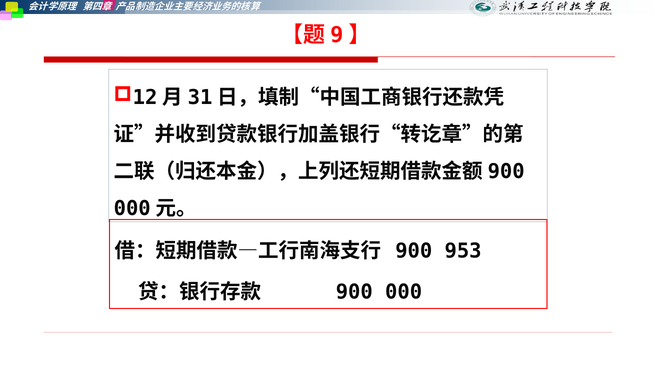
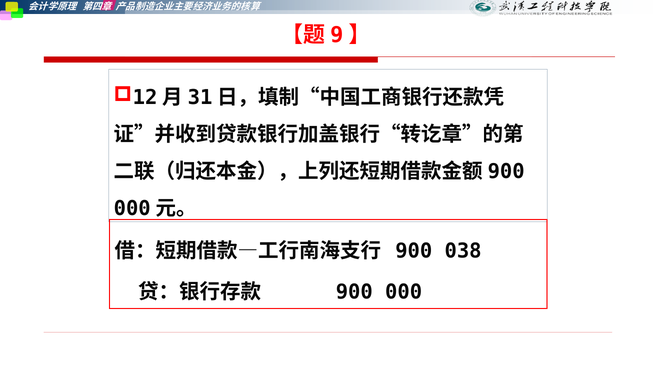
953: 953 -> 038 (463, 251)
